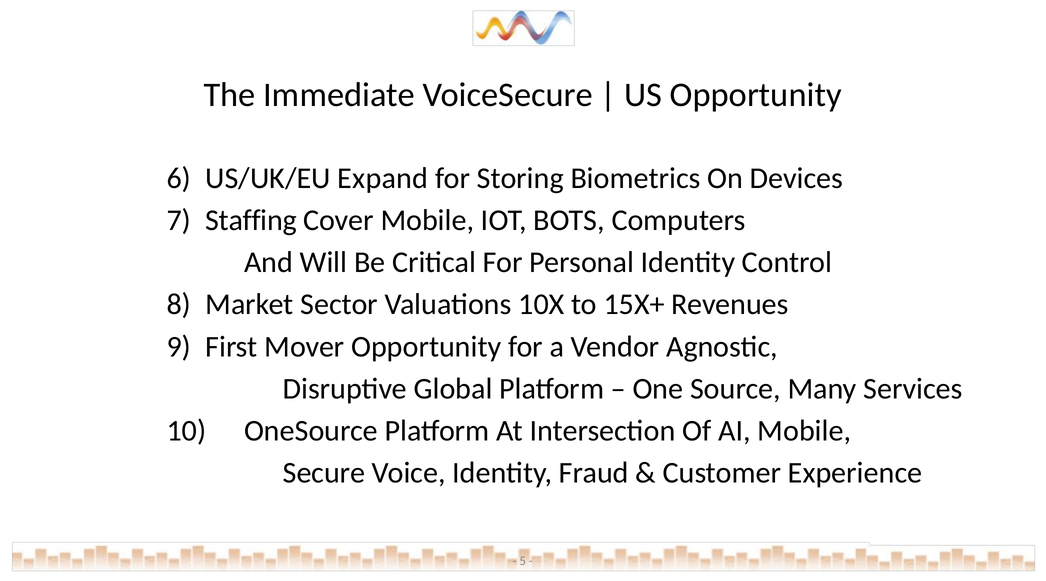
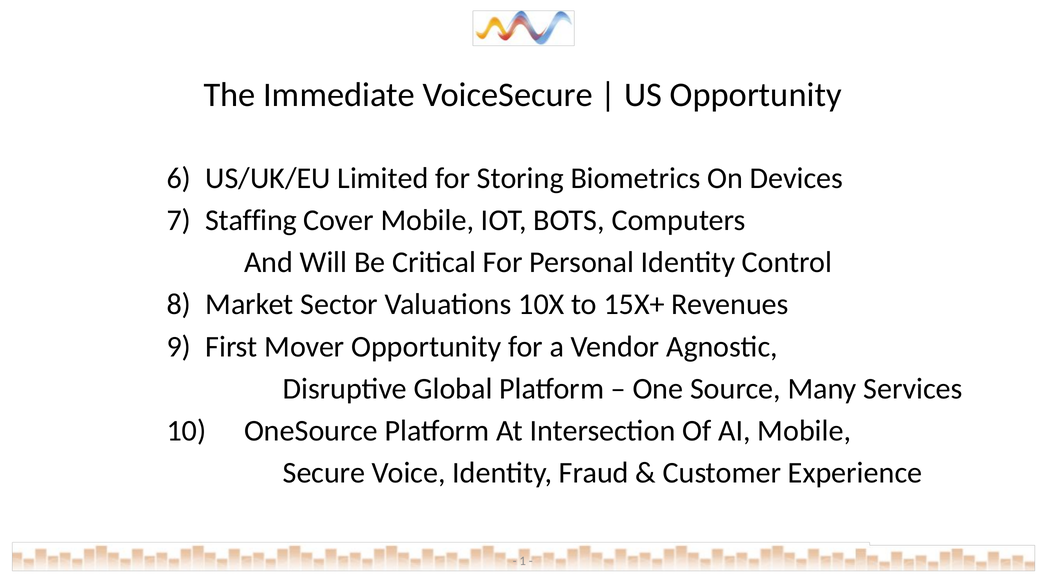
Expand: Expand -> Limited (383, 178)
5: 5 -> 1 (523, 561)
